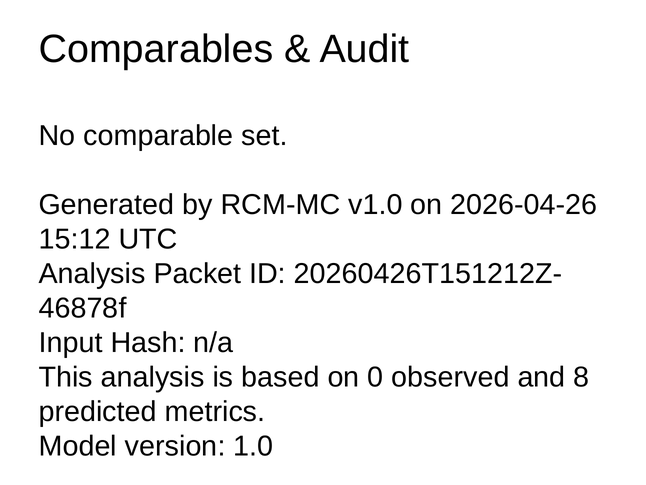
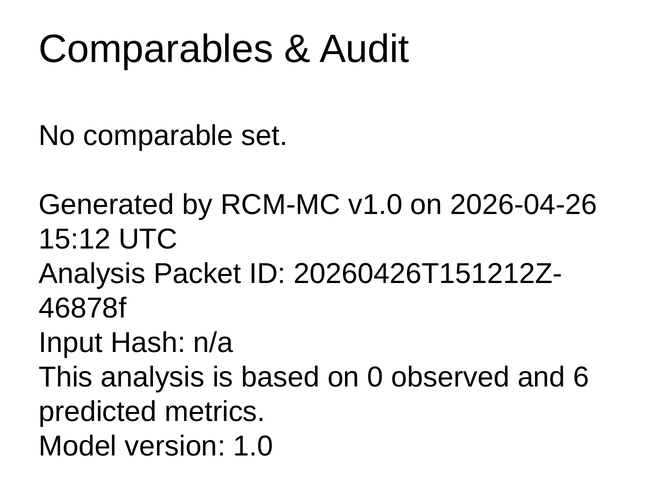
8: 8 -> 6 (581, 377)
